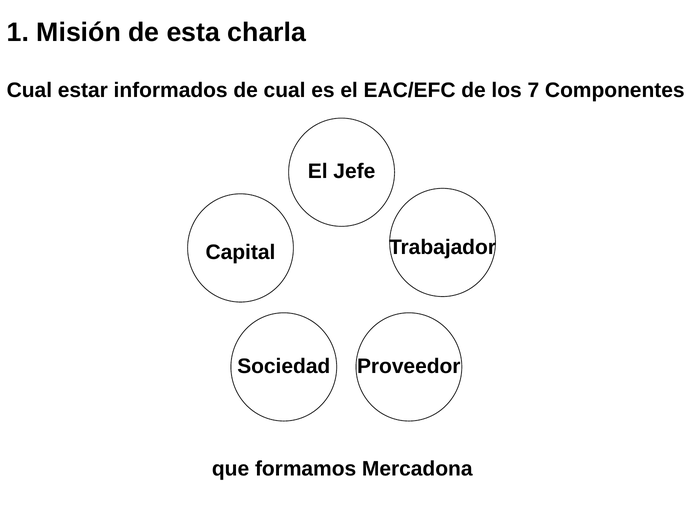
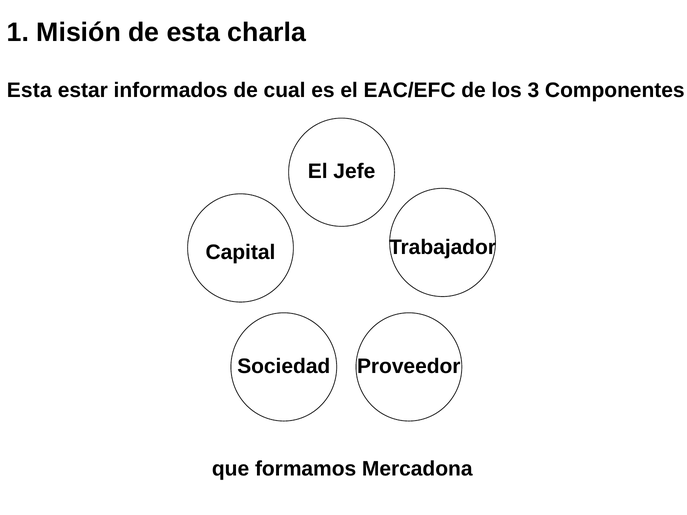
Cual: Cual -> Esta (29, 90)
7: 7 -> 3 (533, 90)
